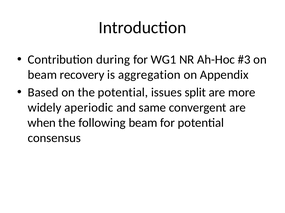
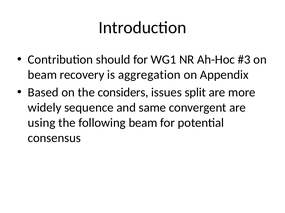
during: during -> should (113, 60)
the potential: potential -> considers (123, 93)
aperiodic: aperiodic -> sequence (89, 108)
when: when -> using (42, 123)
